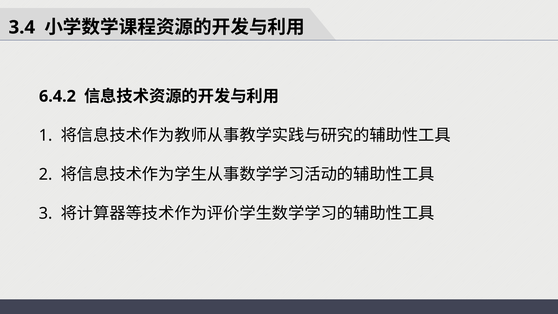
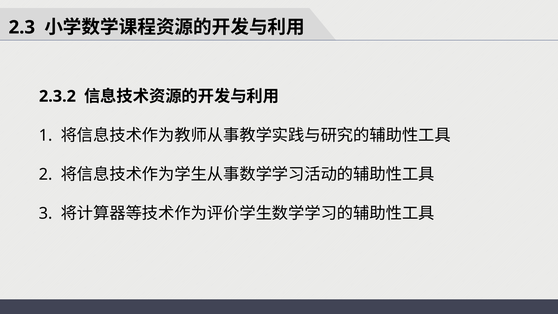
3.4: 3.4 -> 2.3 (22, 27)
6.4.2: 6.4.2 -> 2.3.2 (57, 96)
